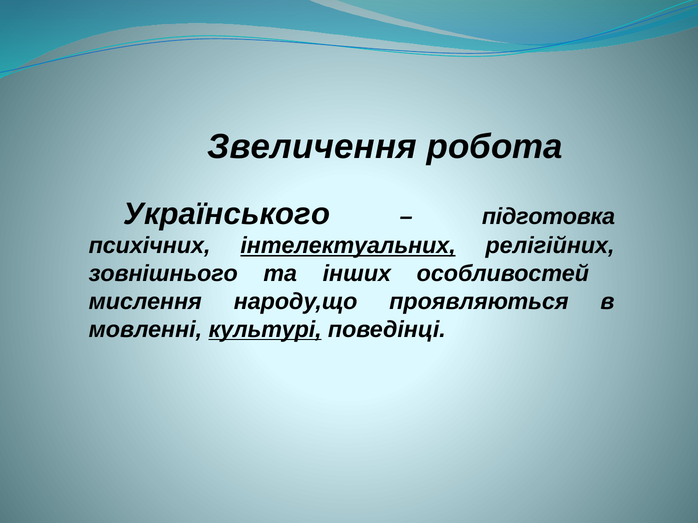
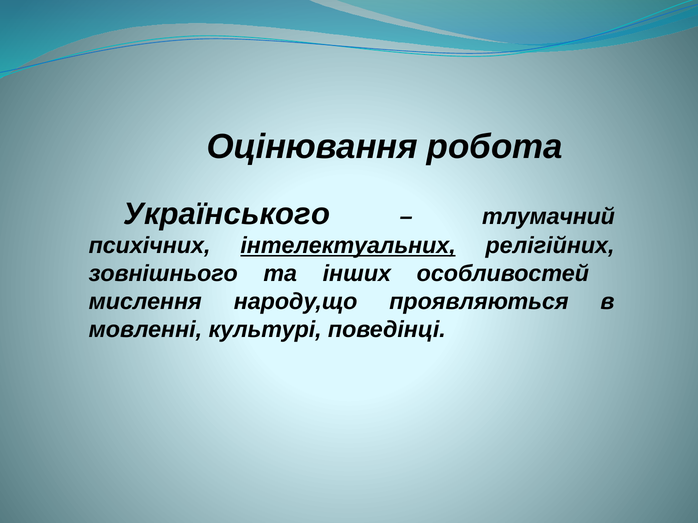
Звеличення: Звеличення -> Оцінювання (312, 147)
підготовка: підготовка -> тлумачний (548, 217)
культурі underline: present -> none (265, 330)
